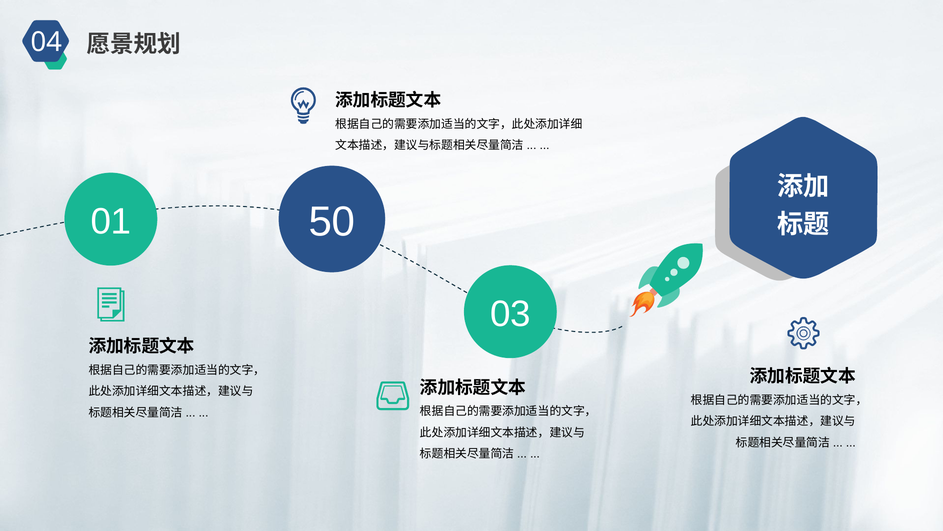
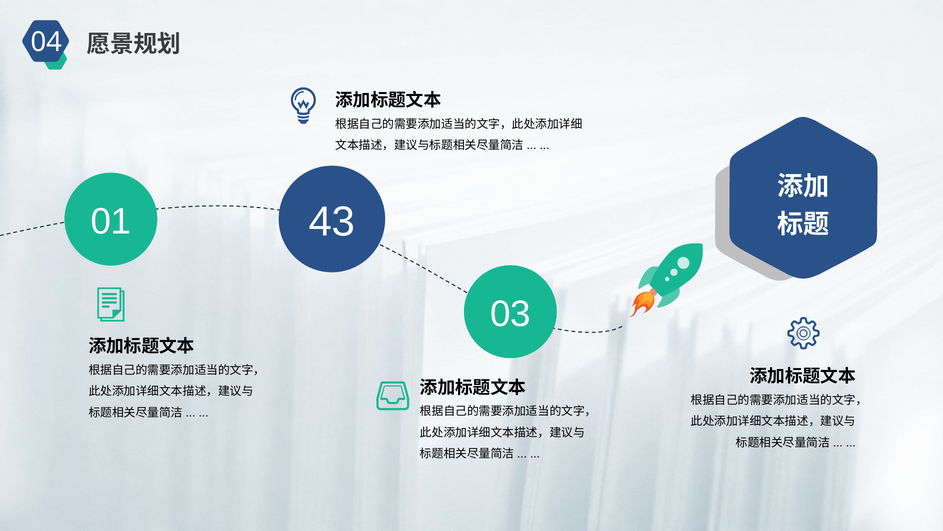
50: 50 -> 43 (332, 222)
